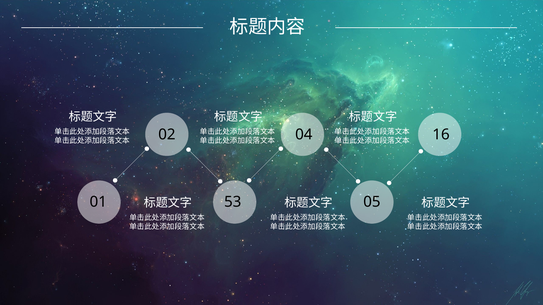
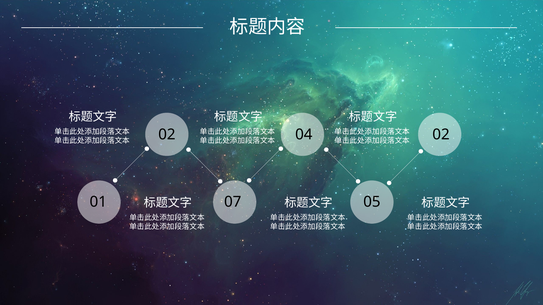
04 16: 16 -> 02 (441, 135)
53: 53 -> 07 (233, 202)
